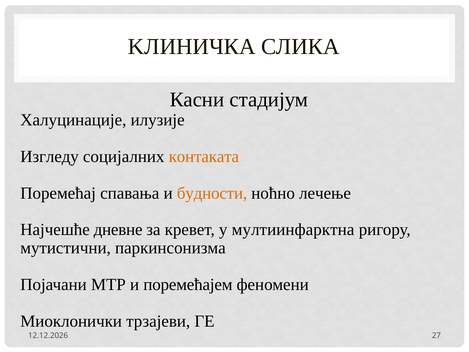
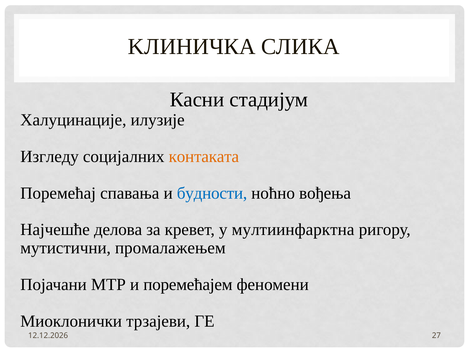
будности colour: orange -> blue (212, 193)
лечење: лечење -> вођења (325, 193)
дневне: дневне -> делова (118, 230)
паркинсонизма: паркинсонизма -> промалажењем (170, 248)
